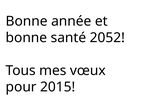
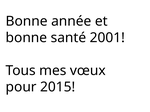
2052: 2052 -> 2001 (107, 38)
